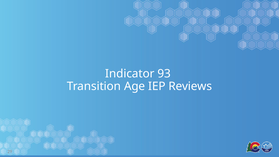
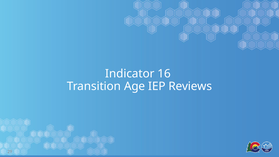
93: 93 -> 16 (164, 74)
